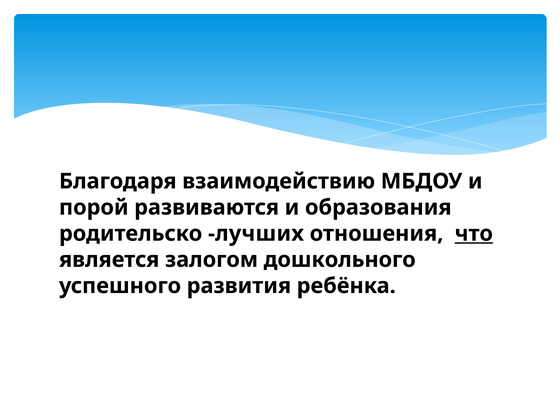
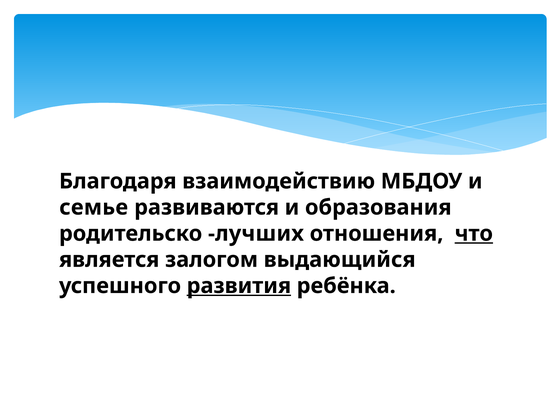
порой: порой -> семье (94, 207)
дошкольного: дошкольного -> выдающийся (340, 260)
развития underline: none -> present (239, 286)
